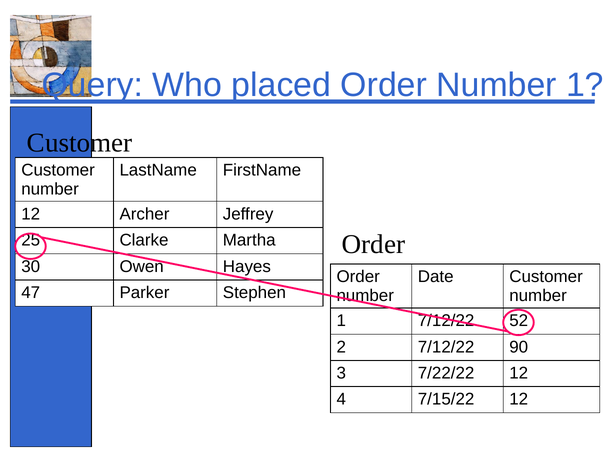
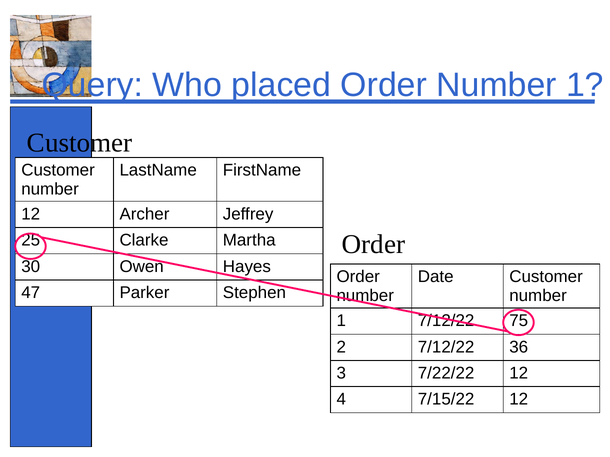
52: 52 -> 75 (519, 321)
90: 90 -> 36 (519, 347)
